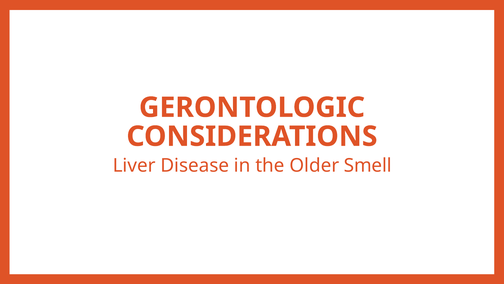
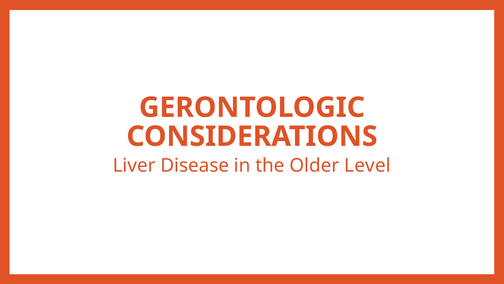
Smell: Smell -> Level (368, 165)
